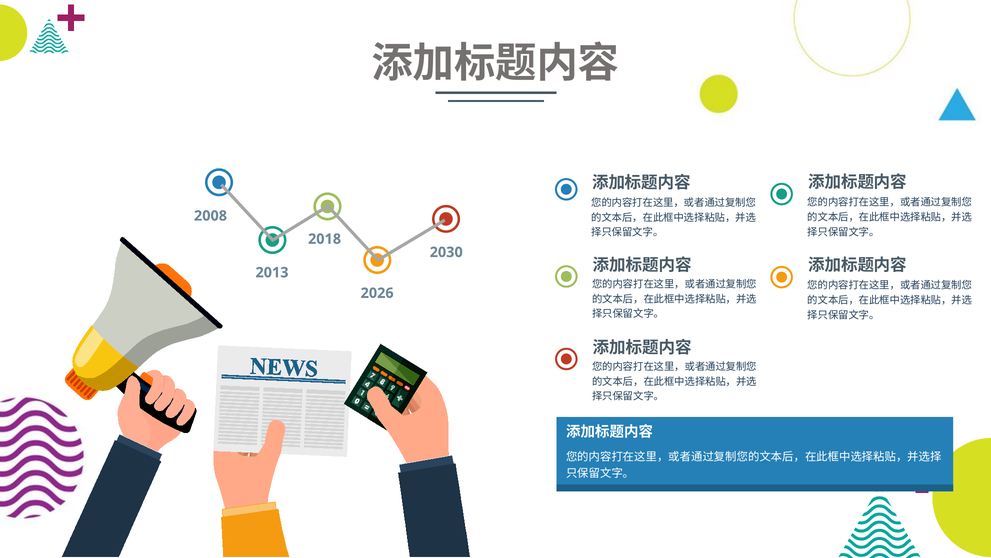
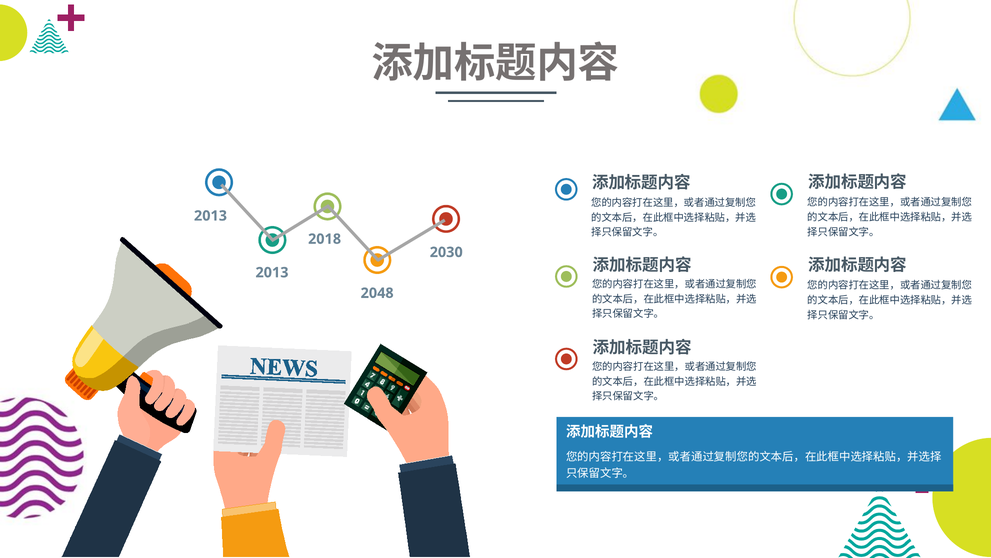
2008: 2008 -> 2013 (210, 216)
2026: 2026 -> 2048 (377, 293)
